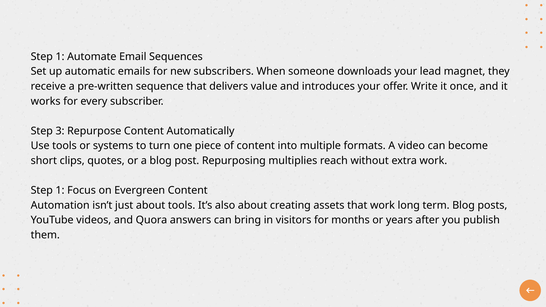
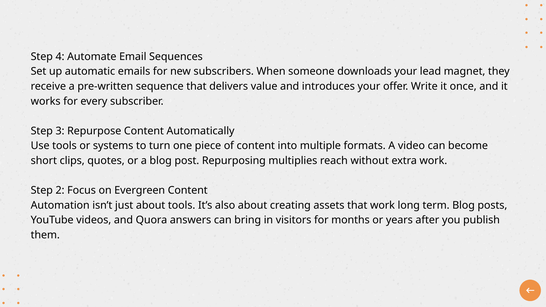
1: 1 -> 4 (60, 57)
1: 1 -> 2 (60, 190)
